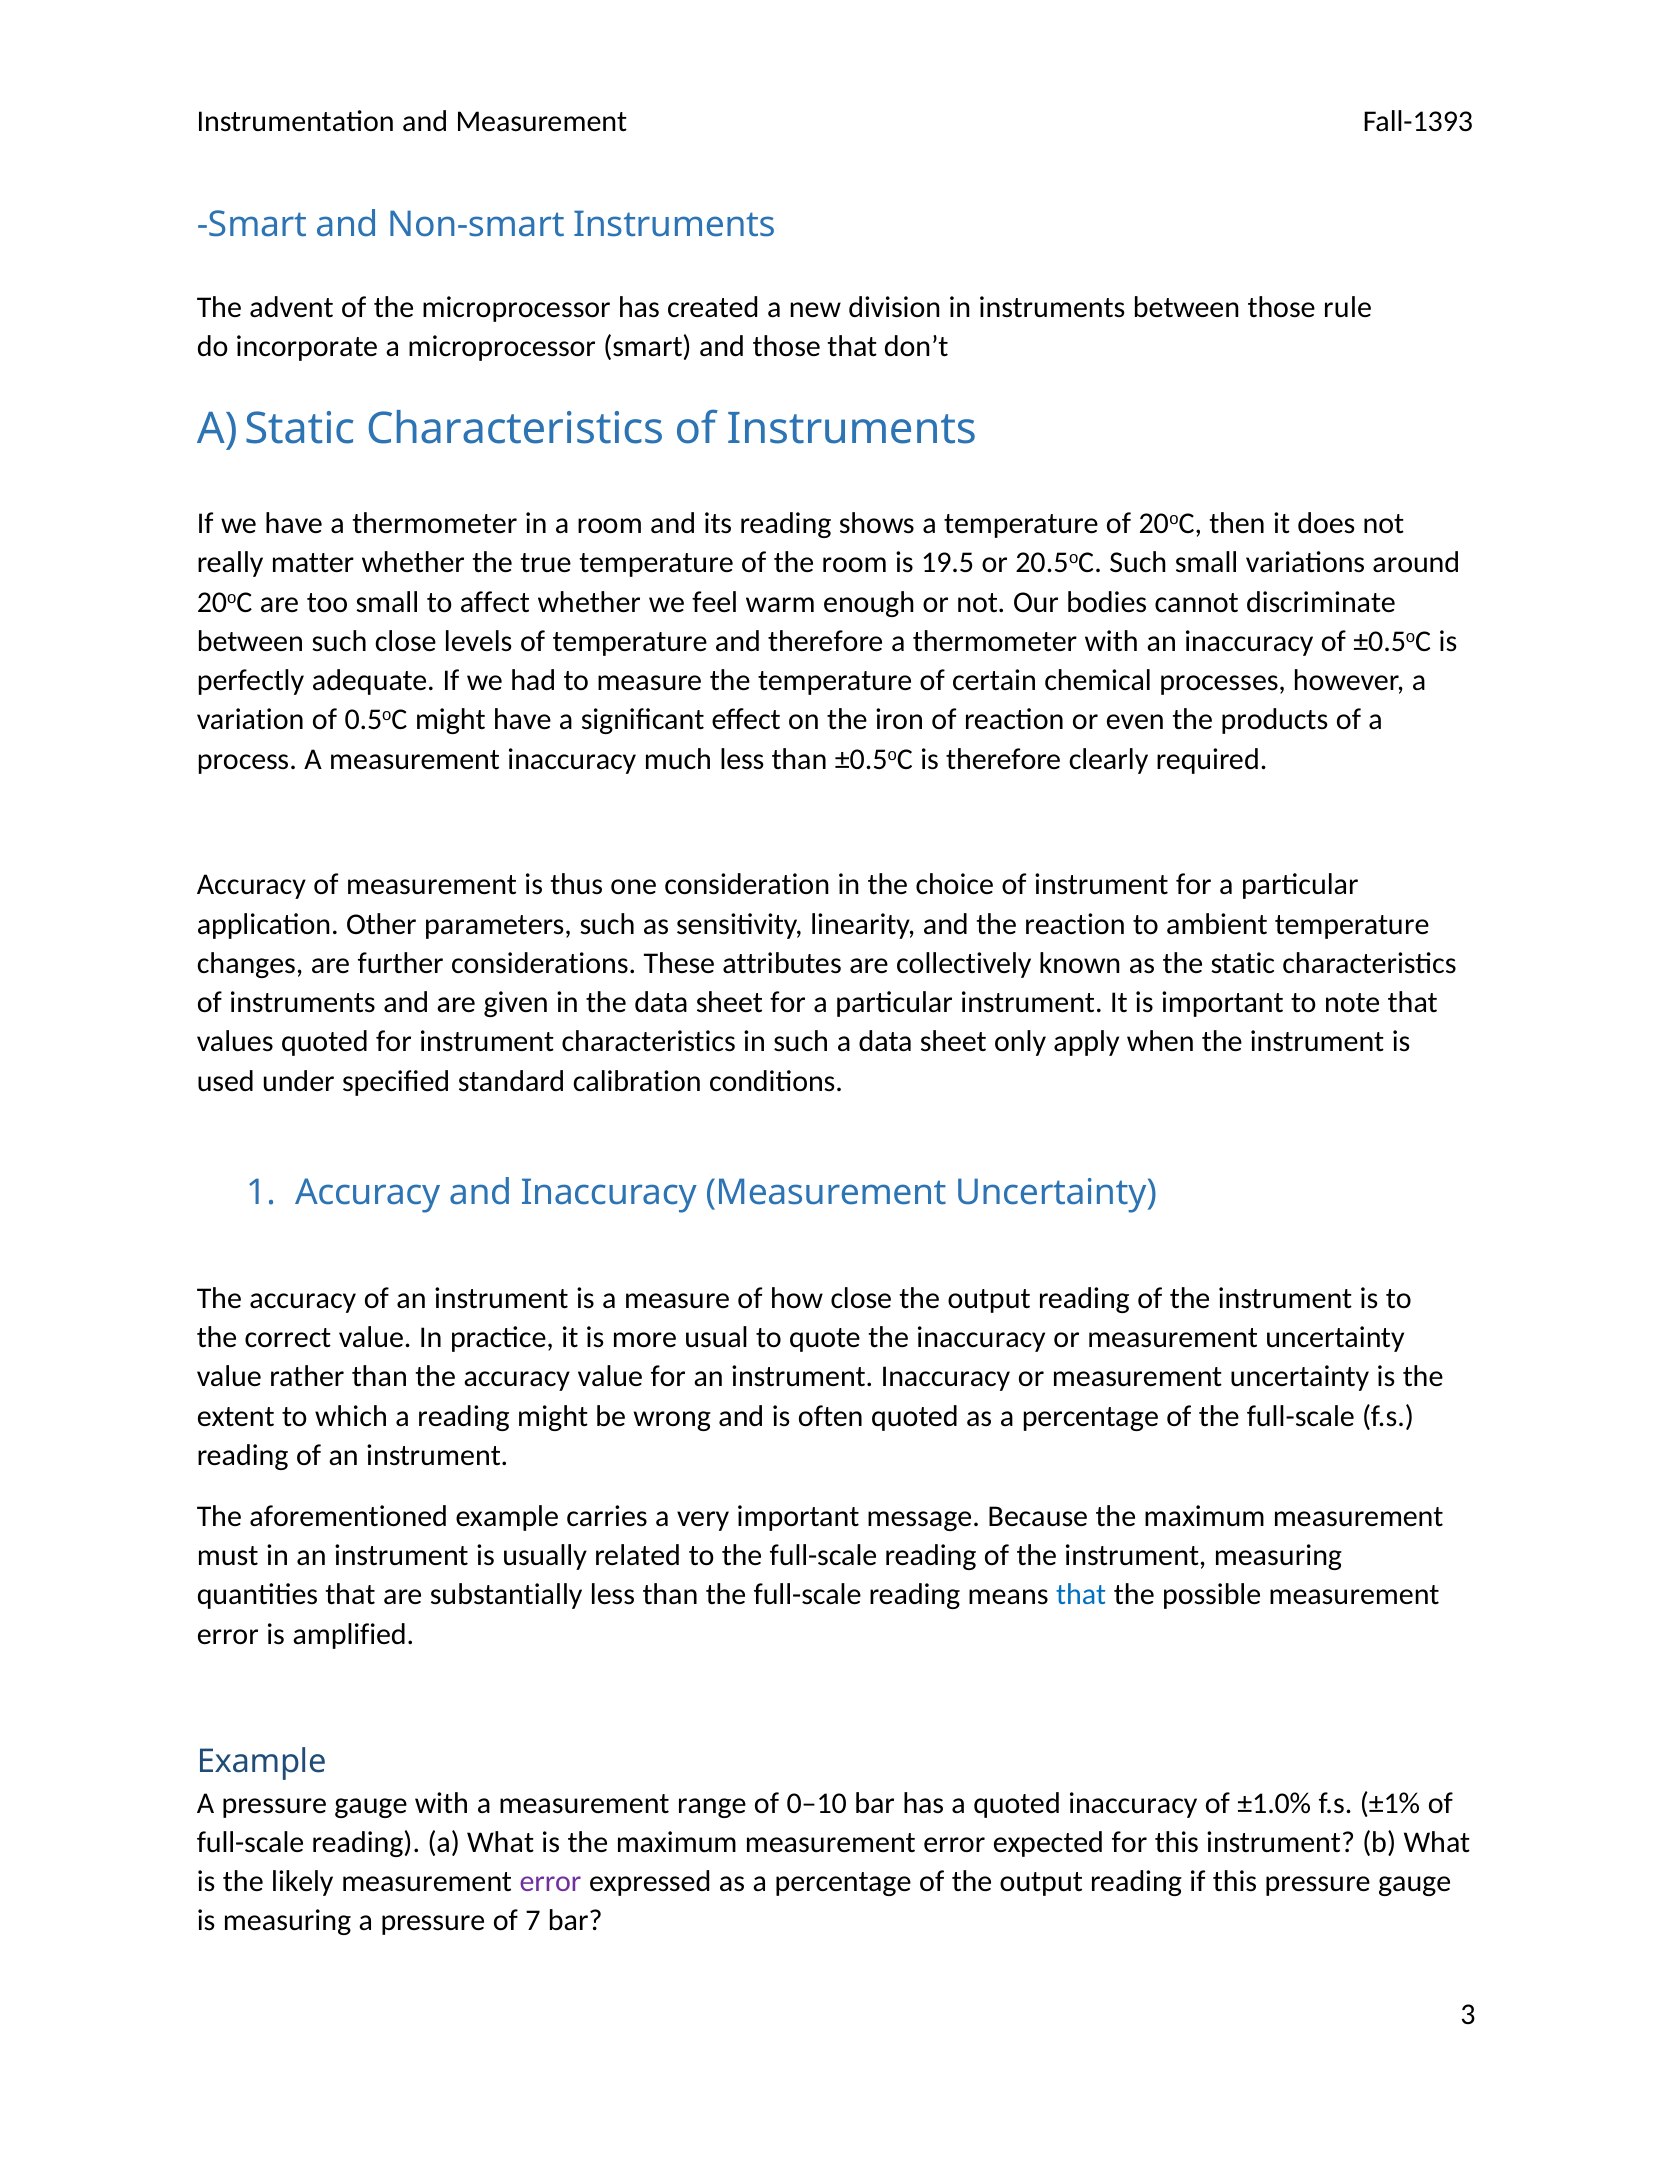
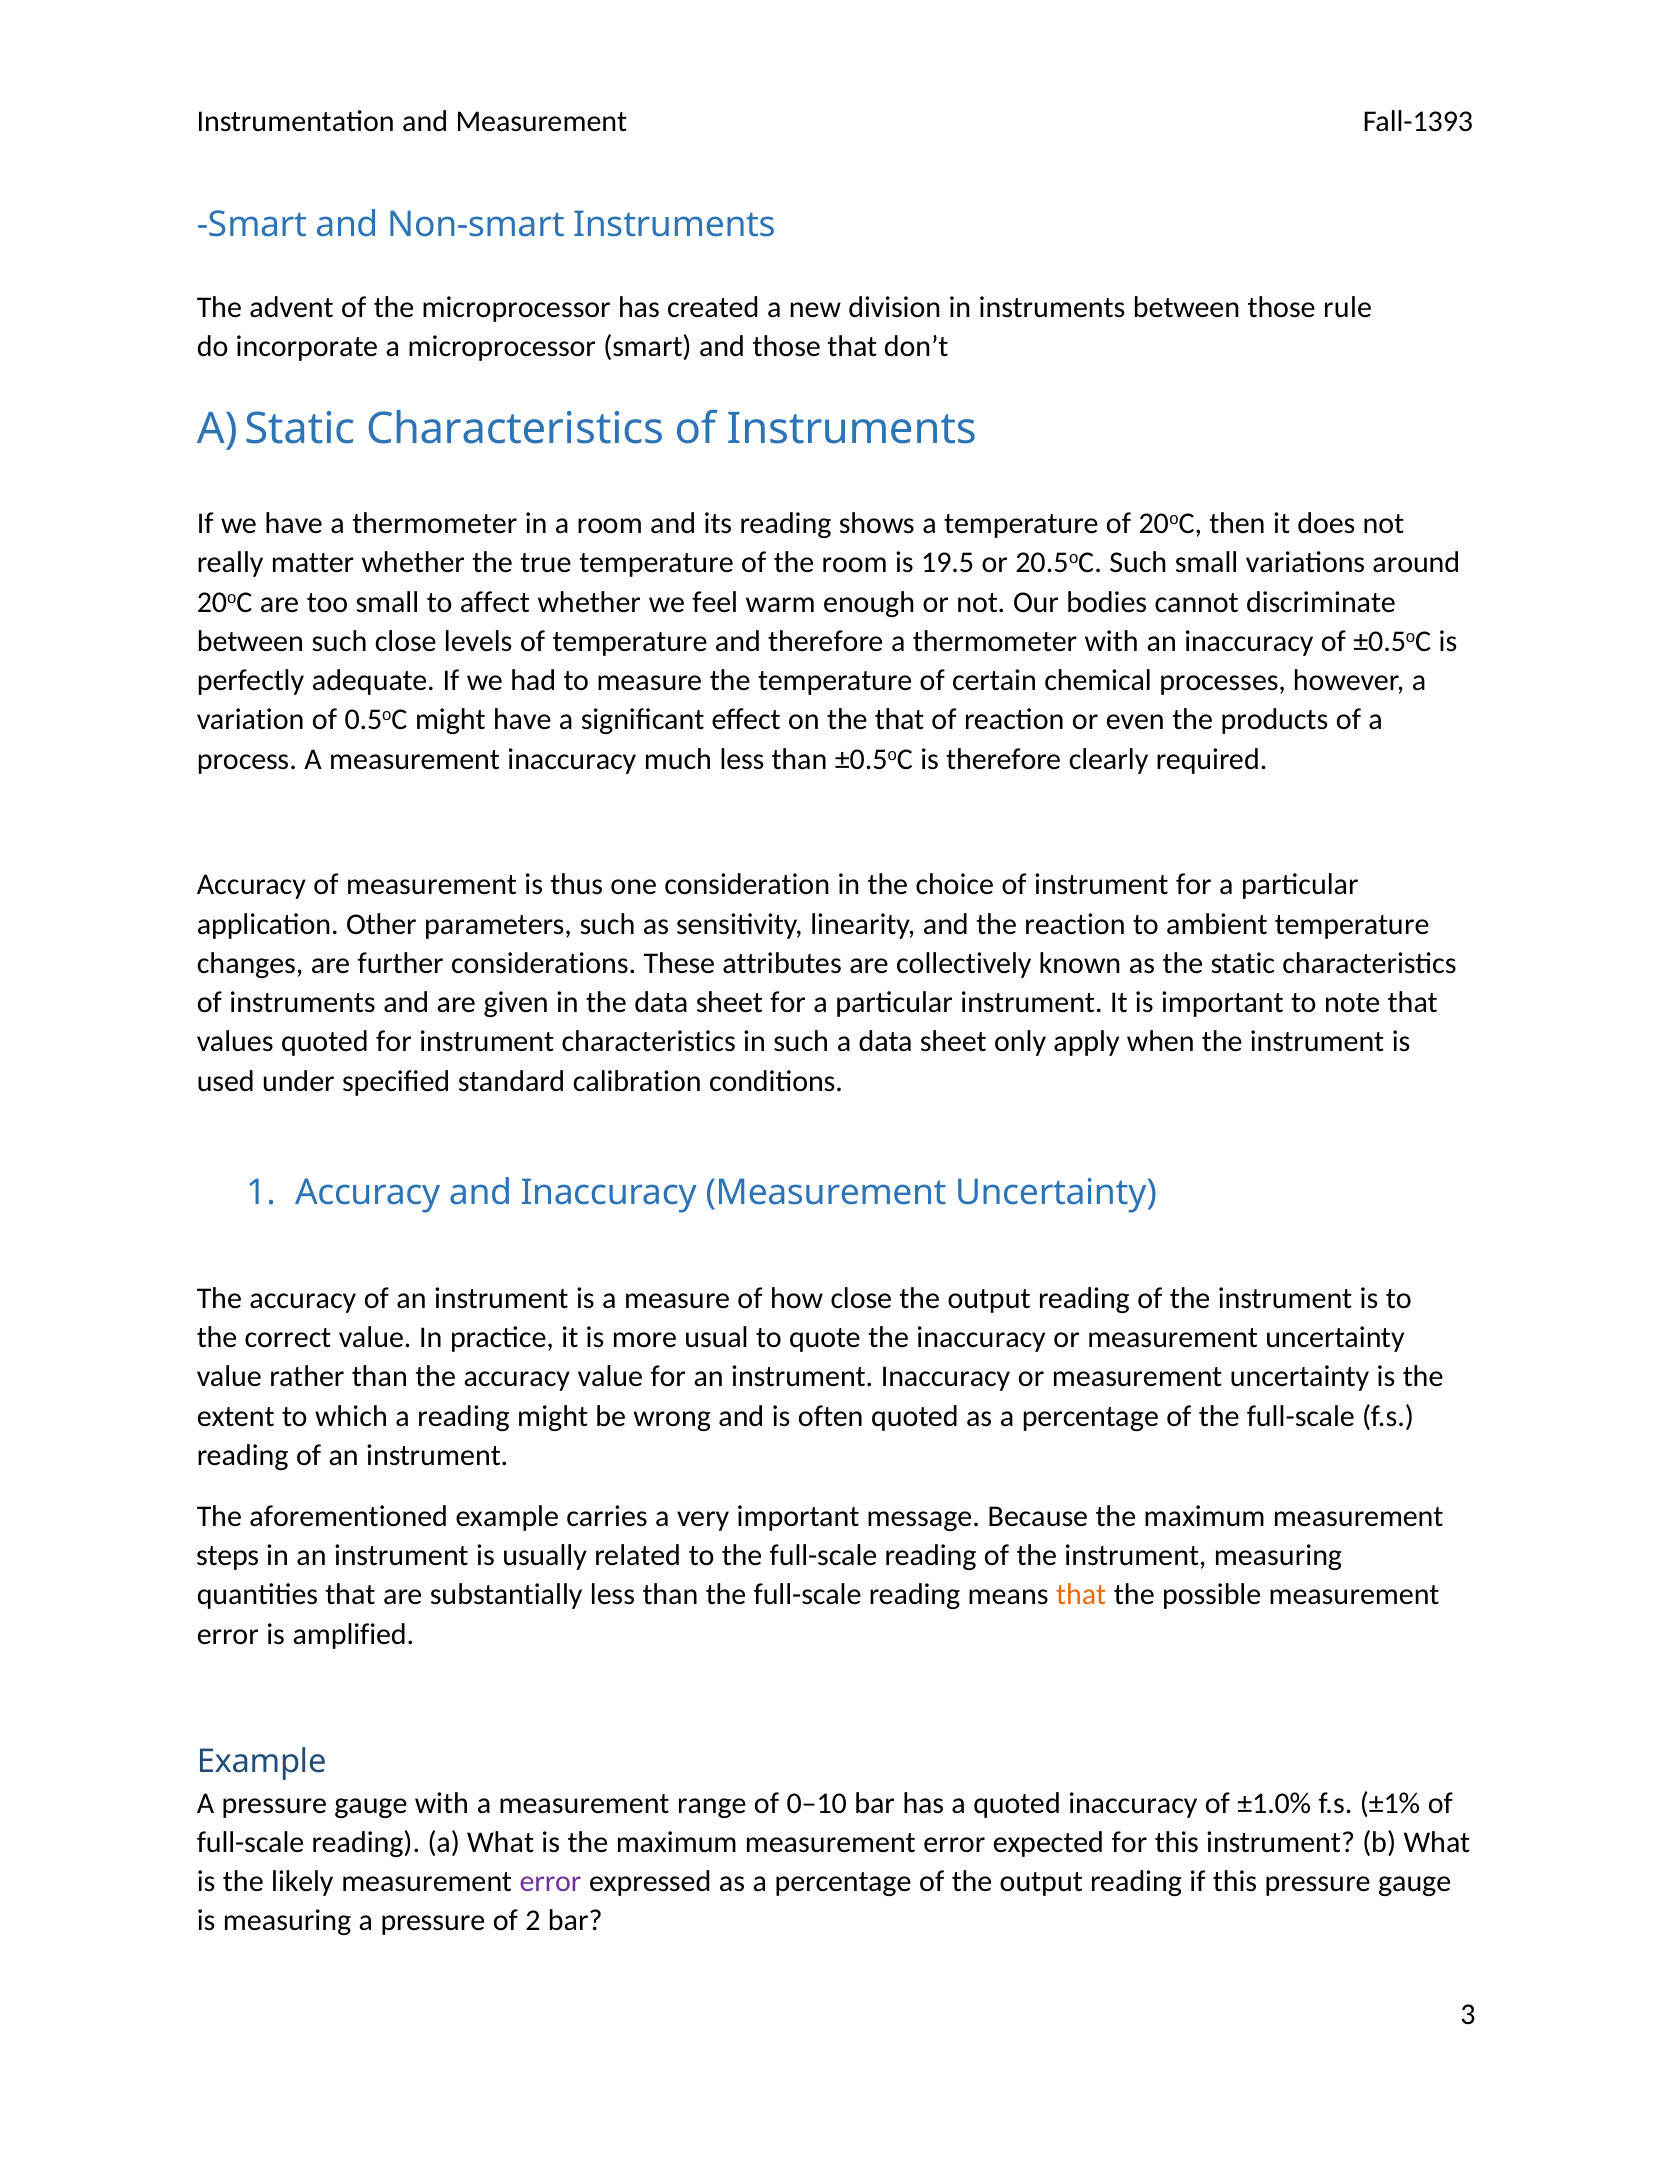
the iron: iron -> that (900, 720)
must: must -> steps (228, 1556)
that colour: blue -> orange (1081, 1596)
7: 7 -> 2 (533, 1922)
